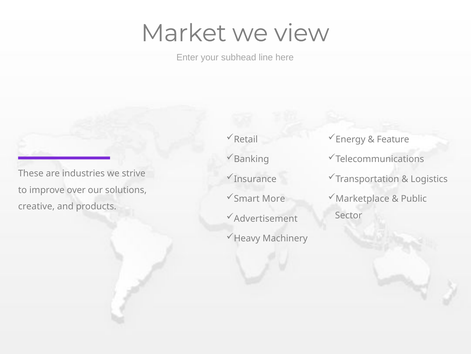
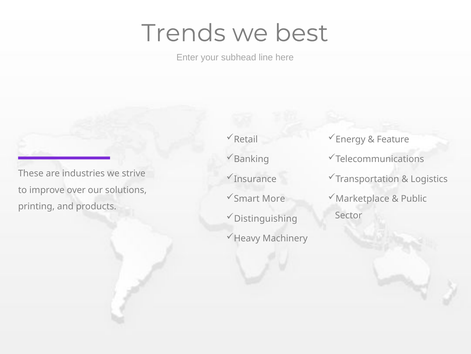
Market: Market -> Trends (184, 33)
view: view -> best (301, 33)
creative: creative -> printing (36, 206)
Advertisement: Advertisement -> Distinguishing (266, 218)
